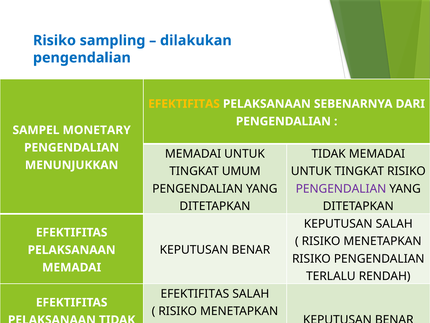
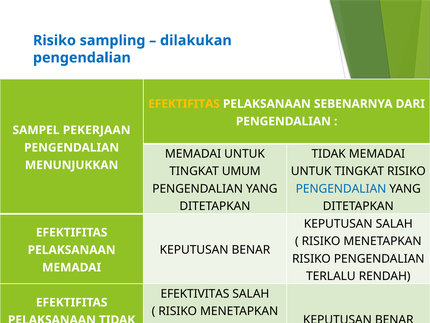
MONETARY: MONETARY -> PEKERJAAN (97, 130)
PENGENDALIAN colour: purple -> blue (341, 188)
EFEKTIFITAS: EFEKTIFITAS -> EFEKTIVITAS (195, 293)
